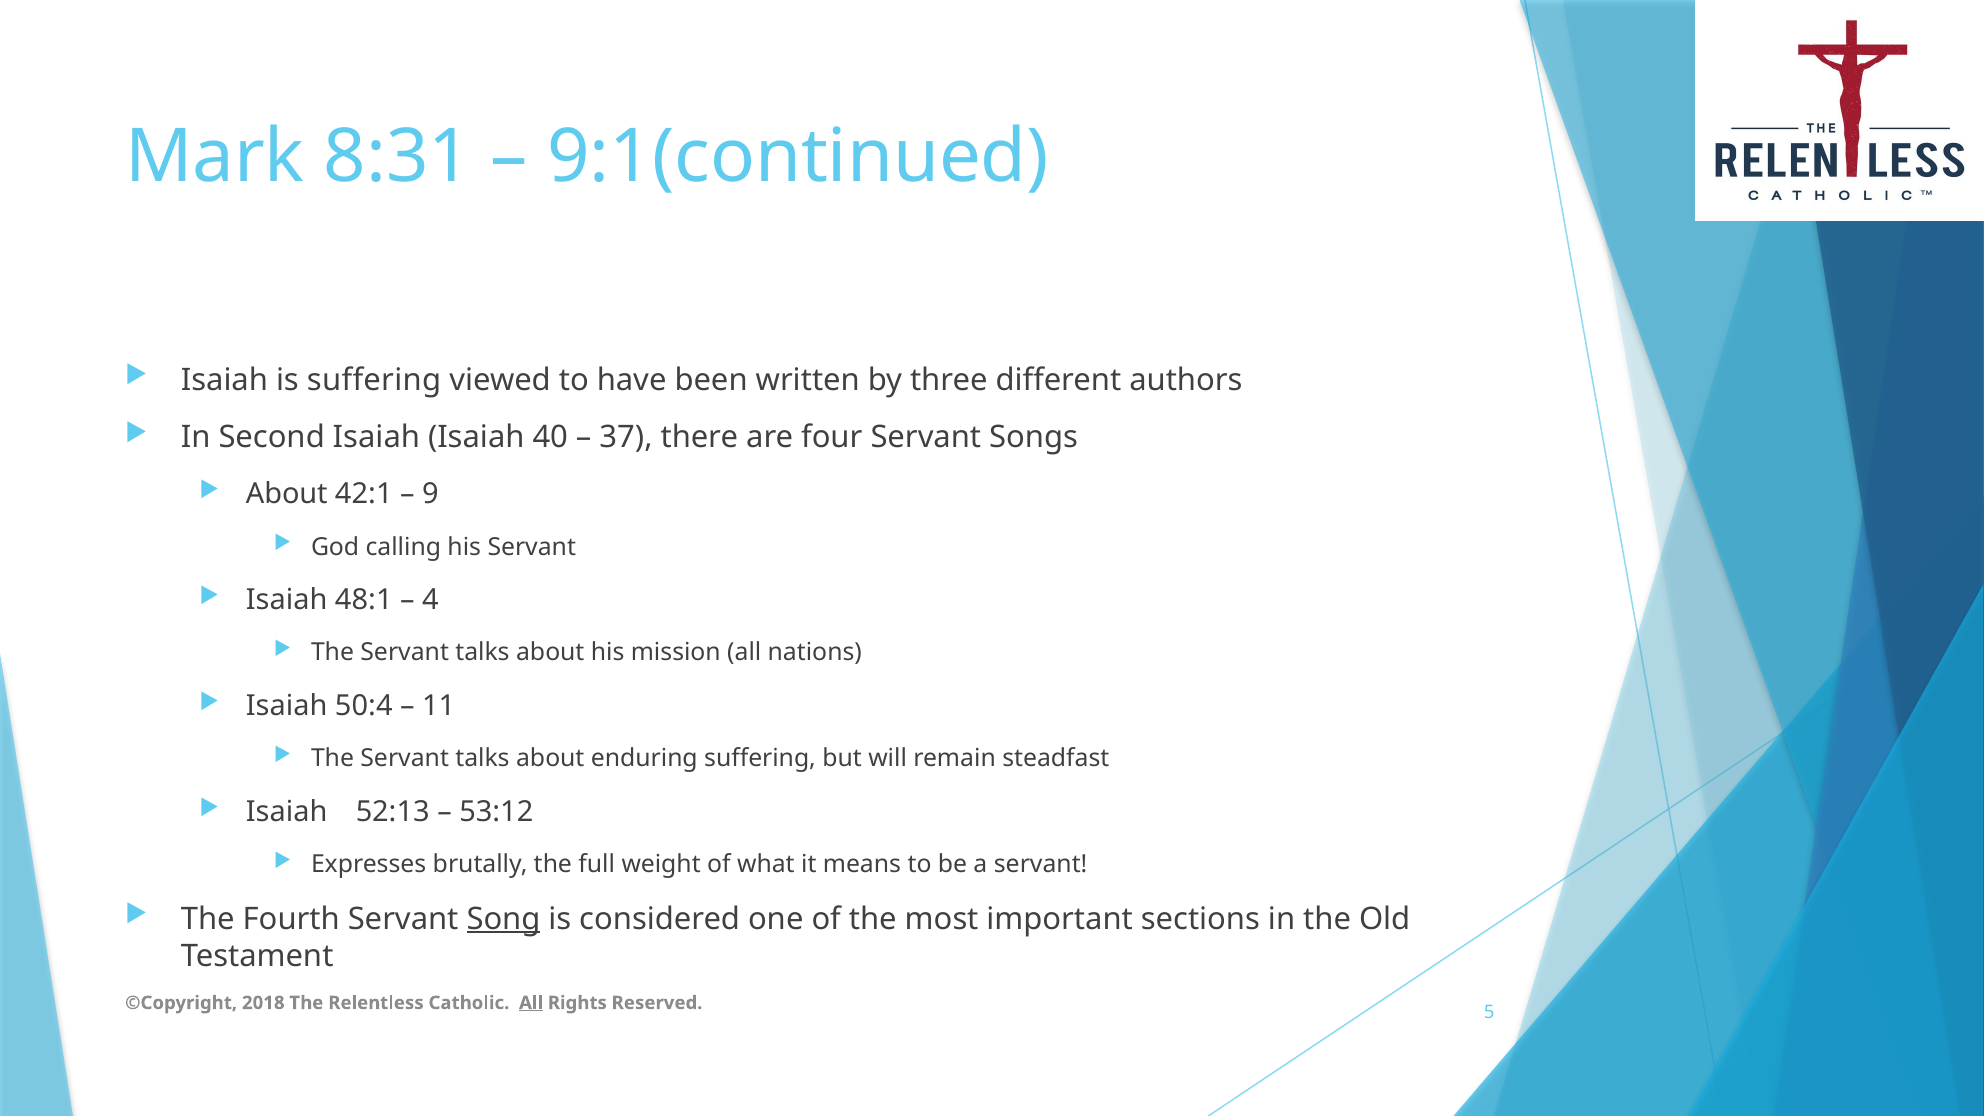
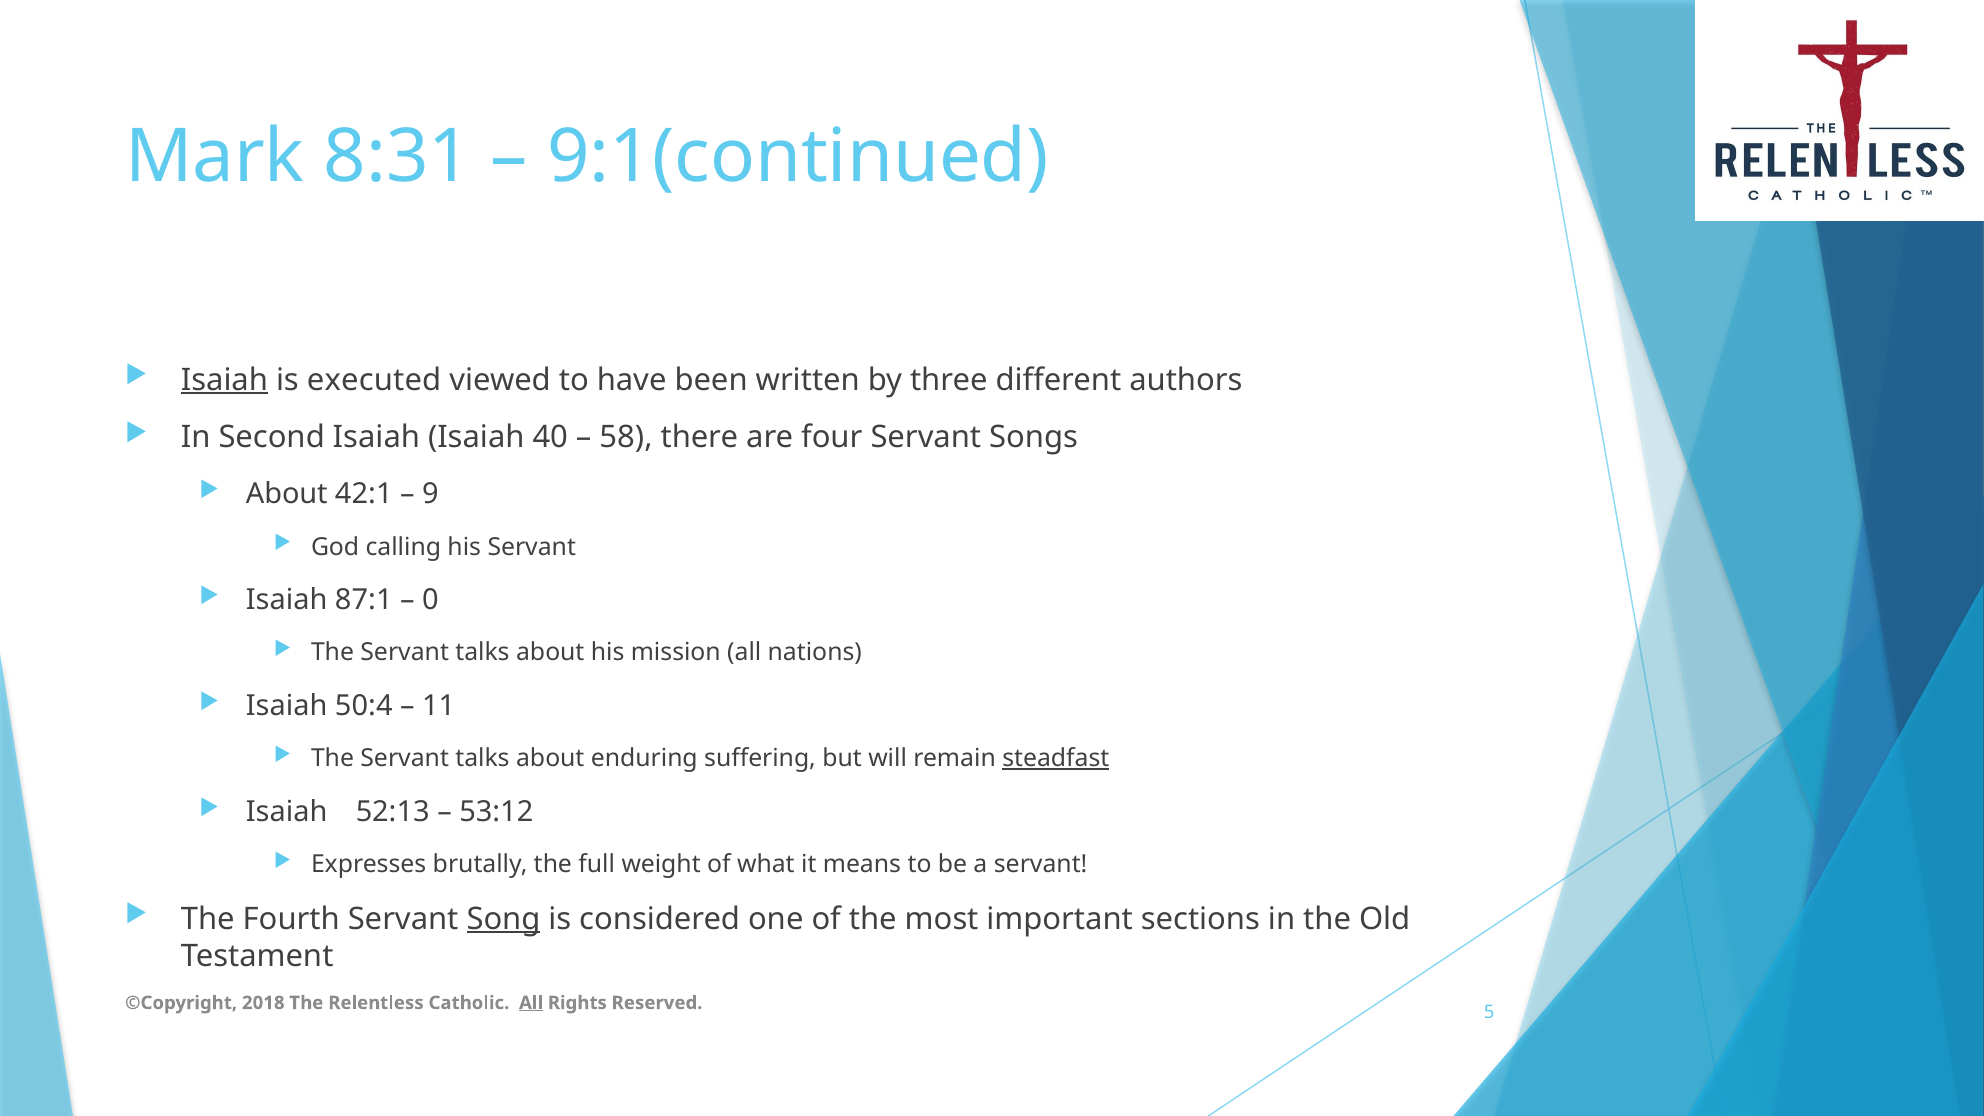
Isaiah underline: none -> present (224, 380)
is suffering: suffering -> executed (374, 380)
37: 37 -> 58 (626, 438)
48:1: 48:1 -> 87:1 (364, 600)
4: 4 -> 0 (430, 600)
steadfast underline: none -> present (1056, 759)
